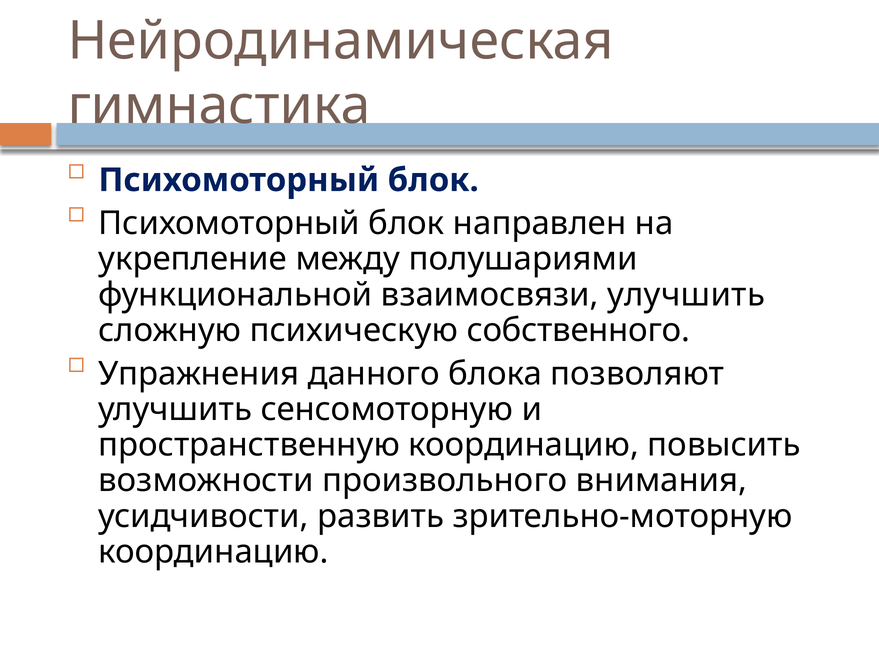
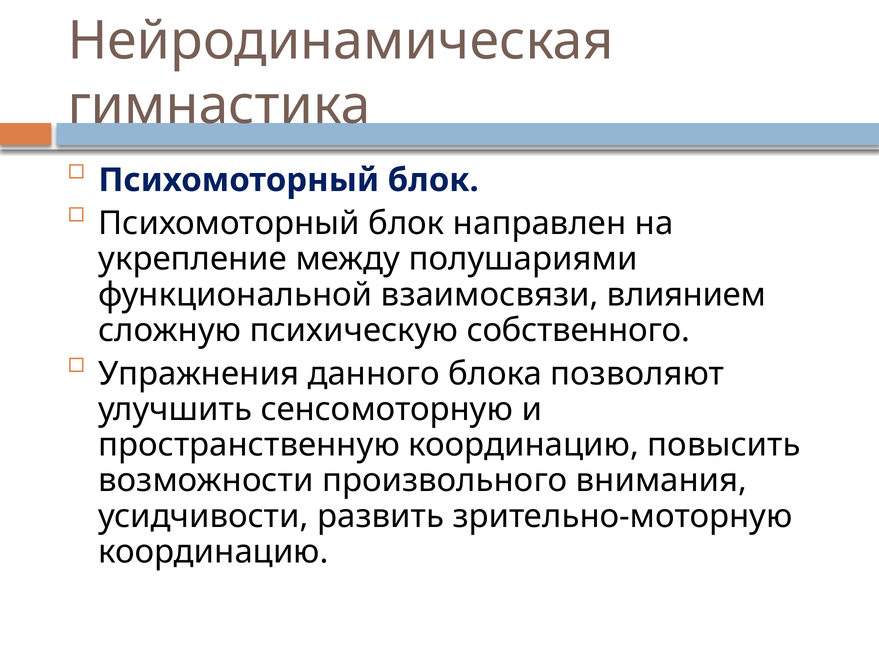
взаимосвязи улучшить: улучшить -> влиянием (686, 295)
